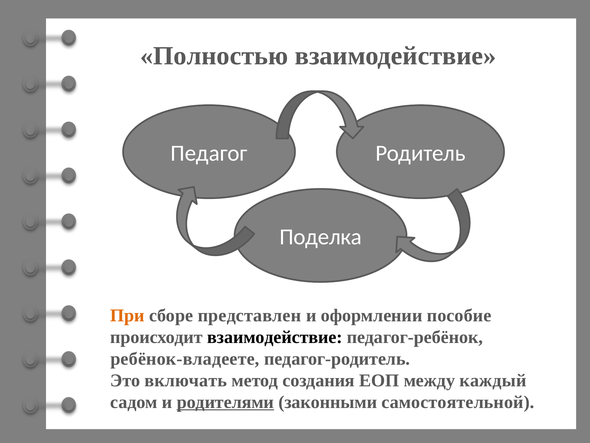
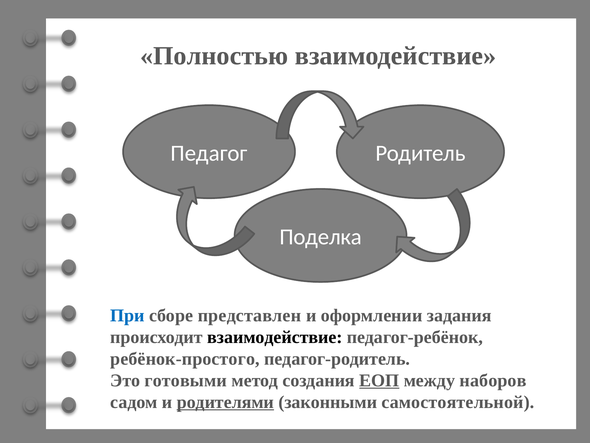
При colour: orange -> blue (127, 315)
пособие: пособие -> задания (459, 315)
ребёнок-владеете: ребёнок-владеете -> ребёнок-простого (185, 358)
включать: включать -> готовыми (186, 380)
ЕОП underline: none -> present (379, 380)
каждый: каждый -> наборов (493, 380)
